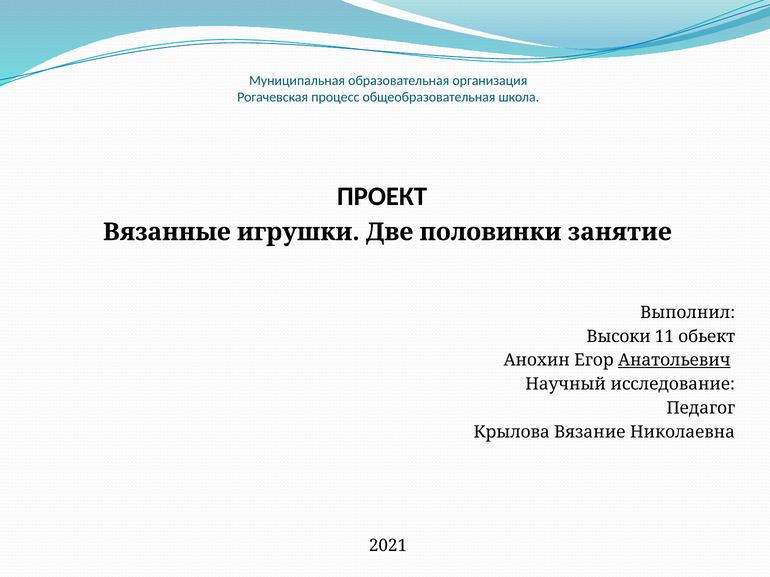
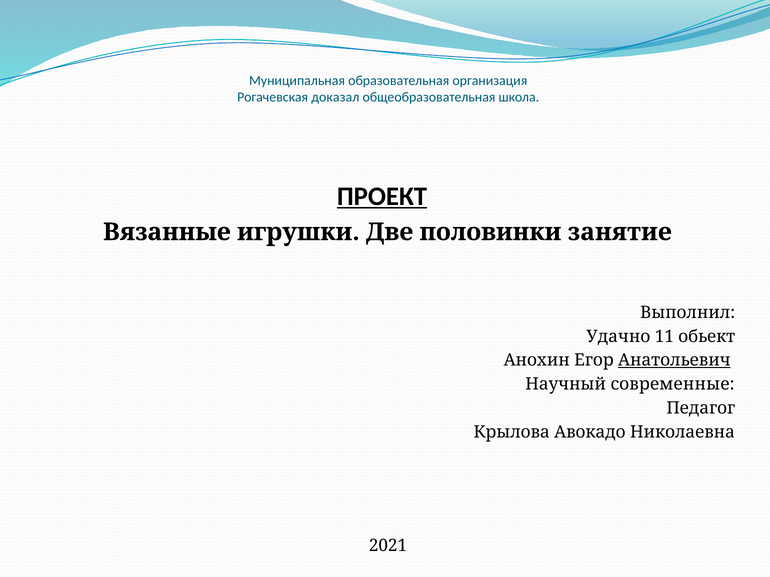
процесс: процесс -> доказал (335, 97)
ПРОЕКТ underline: none -> present (382, 196)
Высоки: Высоки -> Удачно (618, 337)
исследование: исследование -> современные (673, 385)
Вязание: Вязание -> Авокадо (590, 432)
